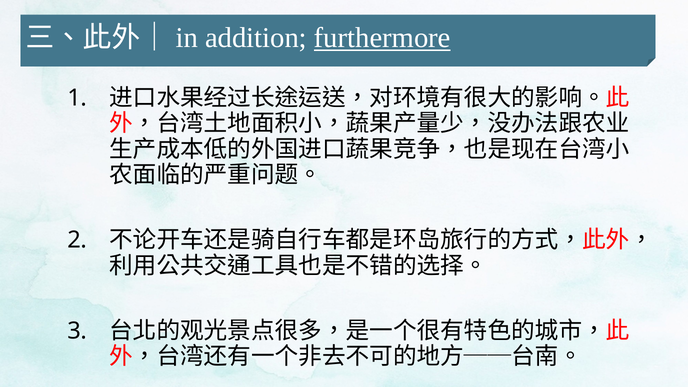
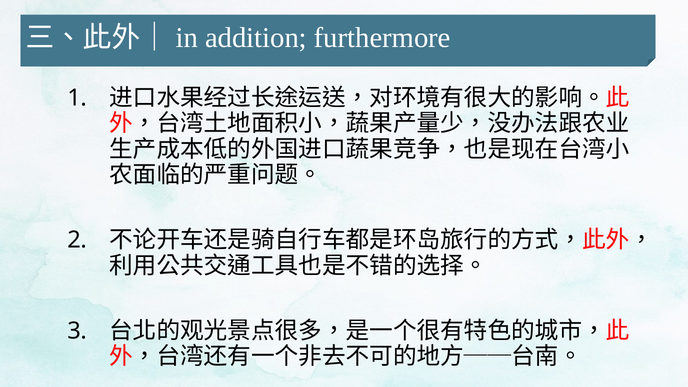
furthermore underline: present -> none (382, 38)
